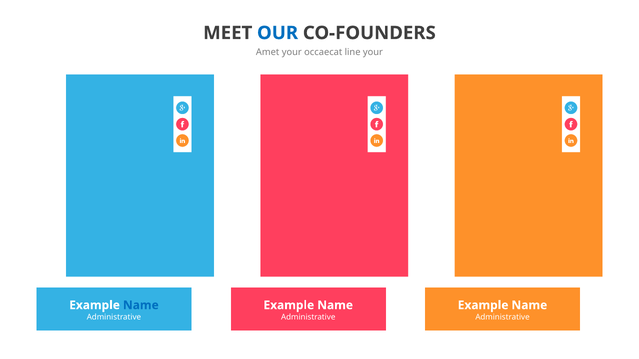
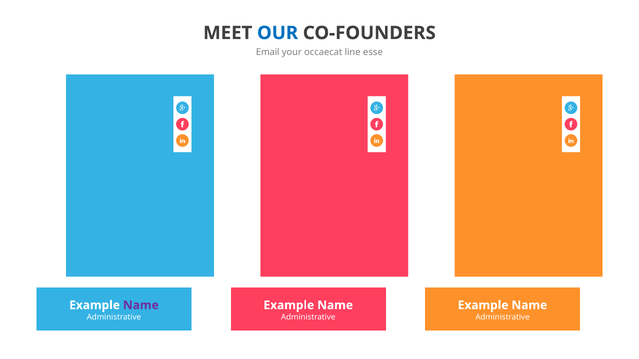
Amet: Amet -> Email (268, 52)
line your: your -> esse (373, 52)
Name colour: blue -> purple (141, 306)
